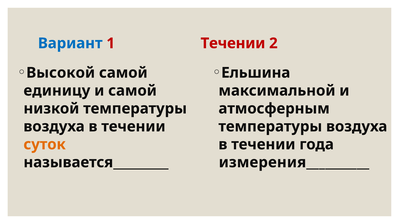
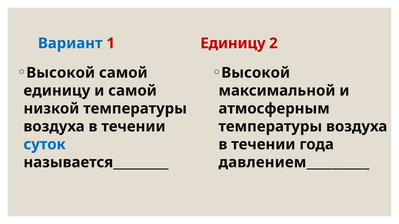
1 Течении: Течении -> Единицу (233, 43)
Ельшина: Ельшина -> Высокой (256, 73)
суток colour: orange -> blue (45, 145)
измерения__________: измерения__________ -> давлением__________ (294, 163)
